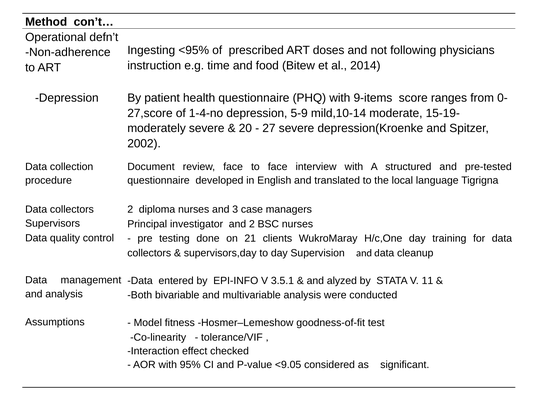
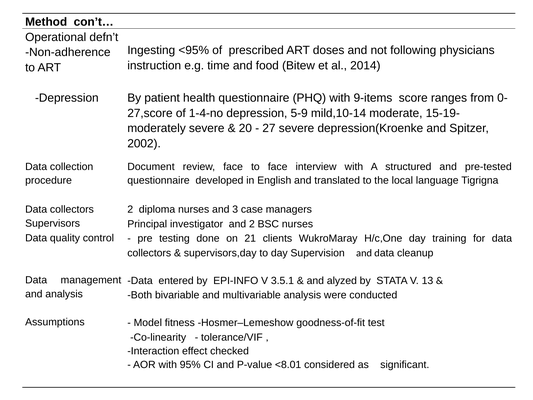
11: 11 -> 13 (427, 280)
<9.05: <9.05 -> <8.01 (288, 364)
